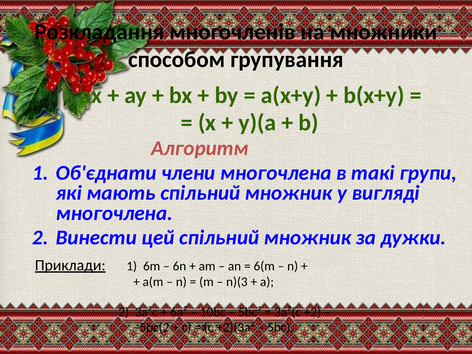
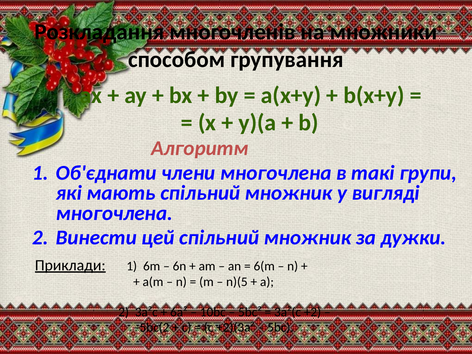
n)(3: n)(3 -> n)(5 (237, 282)
